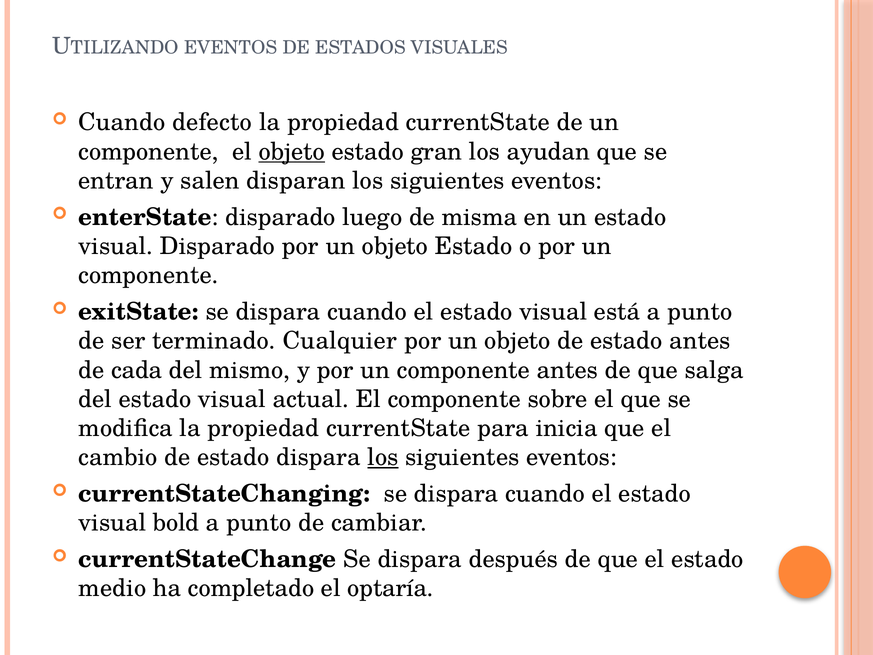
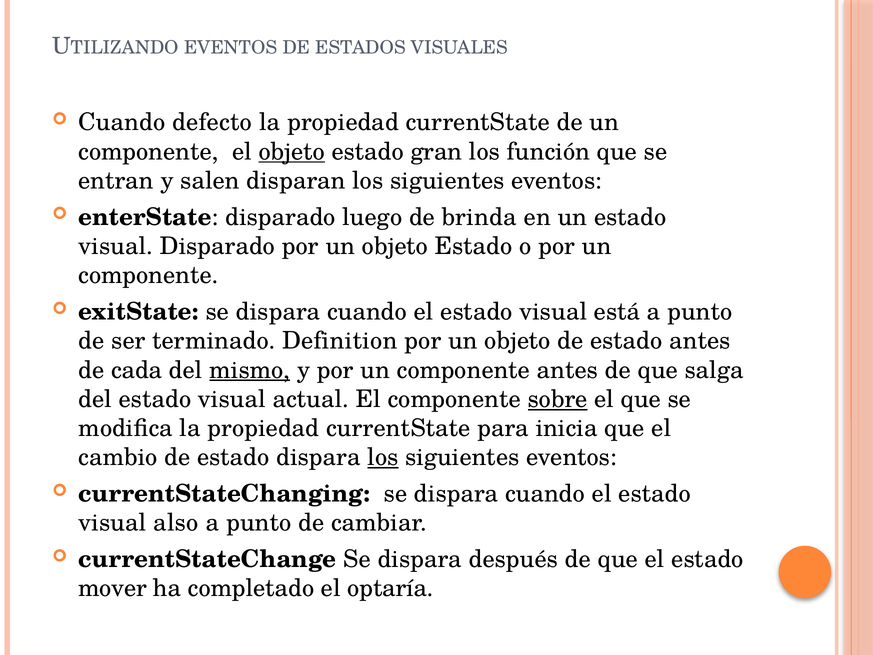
ayudan: ayudan -> función (548, 152)
misma: misma -> brinda (479, 217)
Cualquier: Cualquier -> Definition (340, 341)
mismo underline: none -> present (250, 370)
sobre underline: none -> present (558, 399)
bold: bold -> also (176, 523)
medio: medio -> mover (112, 588)
